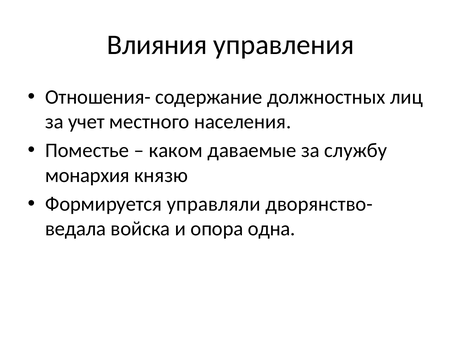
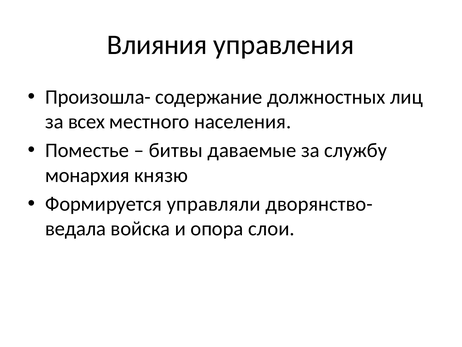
Отношения-: Отношения- -> Произошла- (98, 97)
учет: учет -> всех (87, 122)
каком: каком -> битвы (176, 150)
одна: одна -> слои (271, 228)
